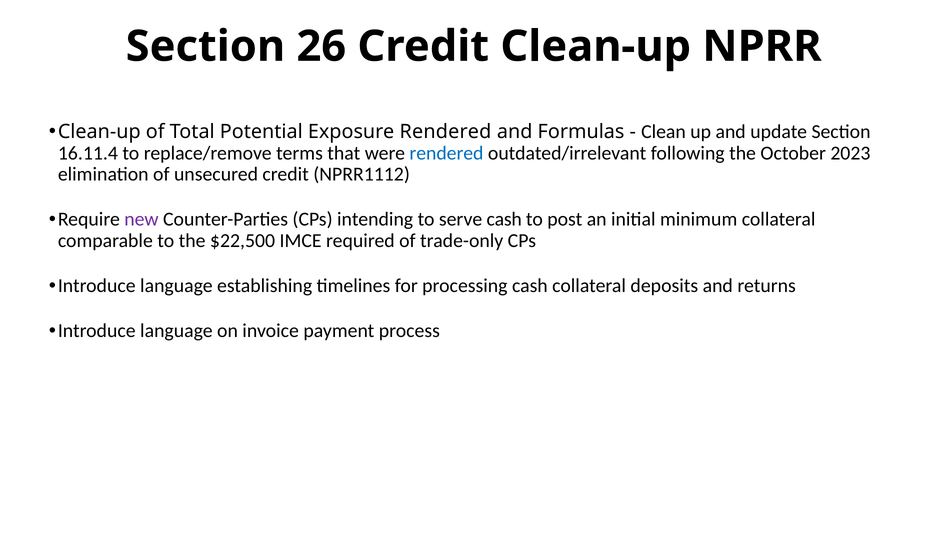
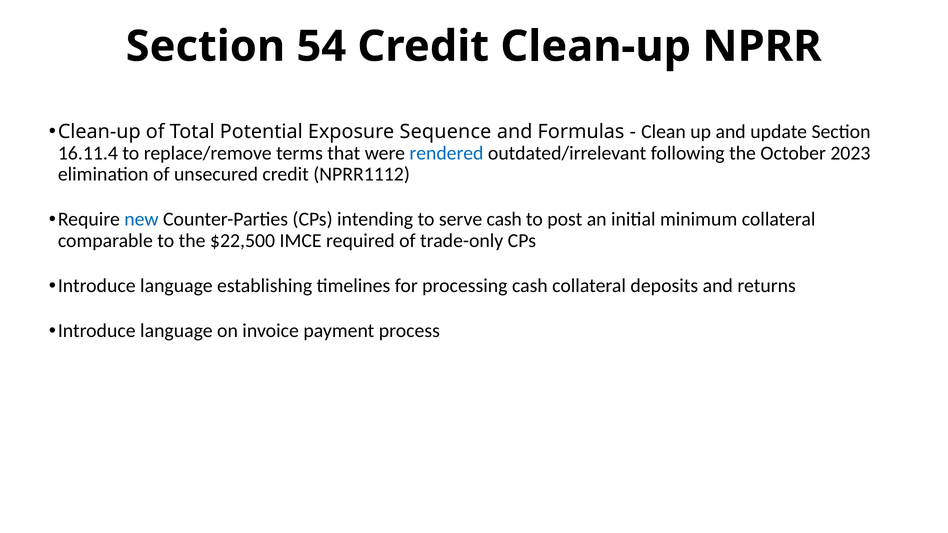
26: 26 -> 54 (321, 46)
Exposure Rendered: Rendered -> Sequence (445, 132)
new colour: purple -> blue (141, 220)
